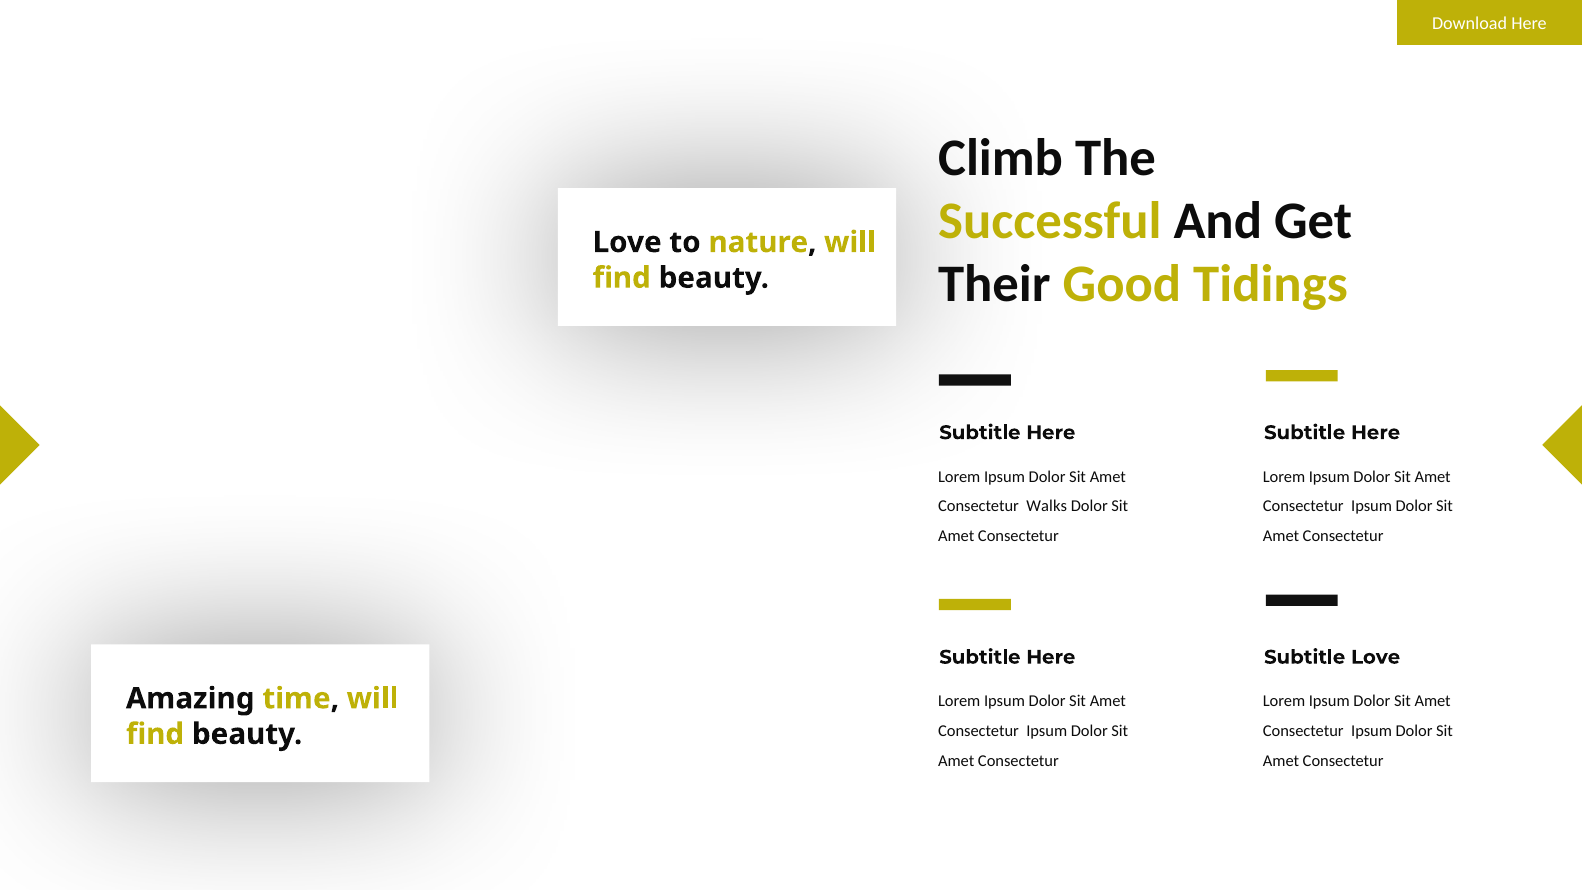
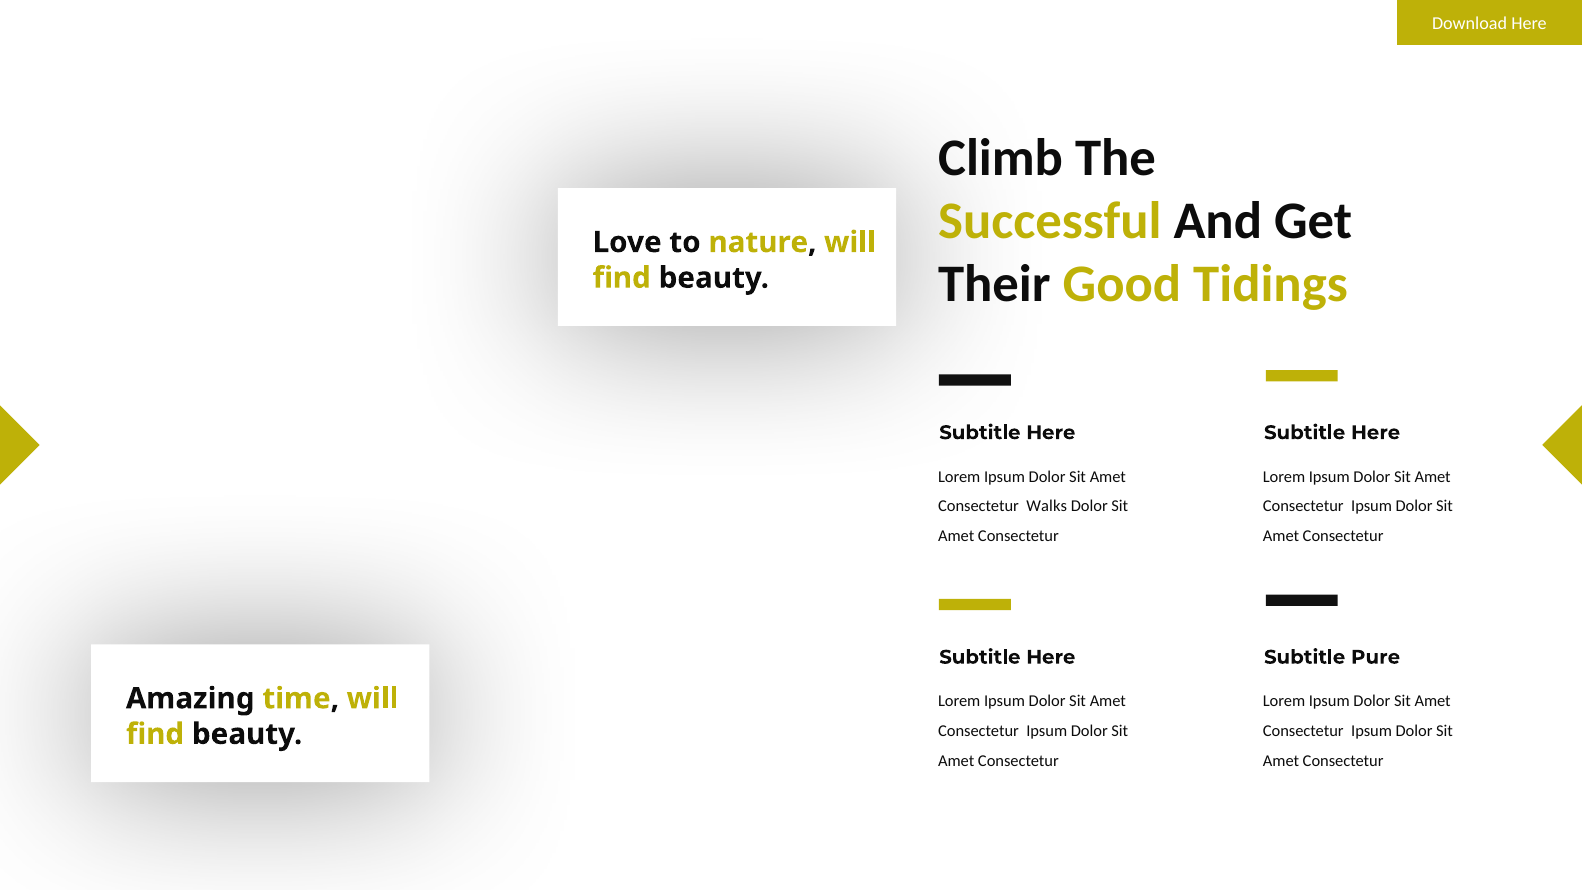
Subtitle Love: Love -> Pure (1376, 657)
